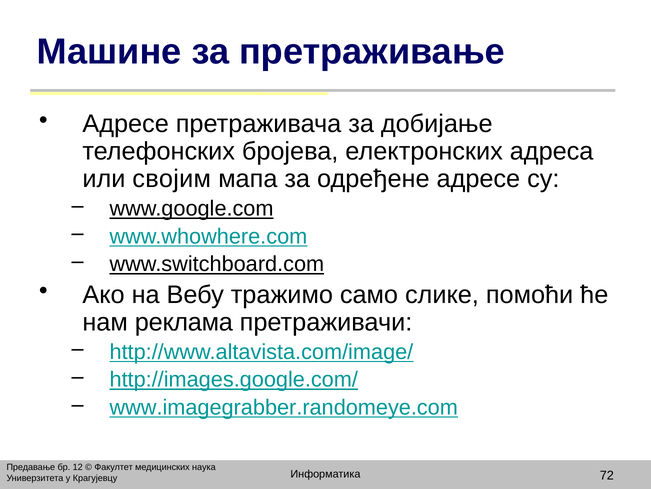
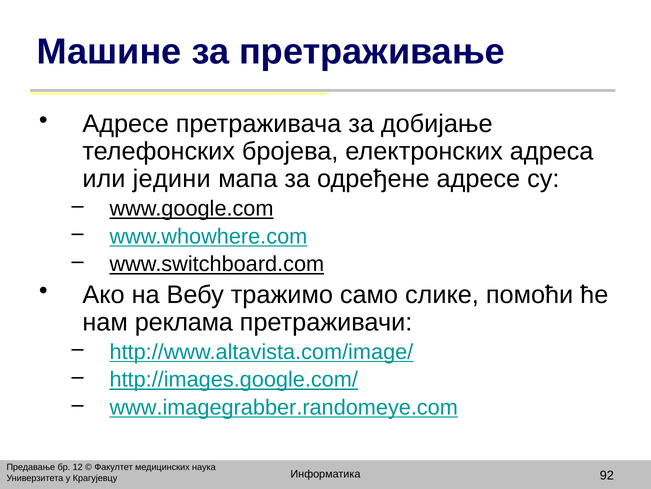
својим: својим -> једини (172, 179)
72: 72 -> 92 (607, 475)
